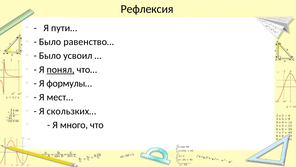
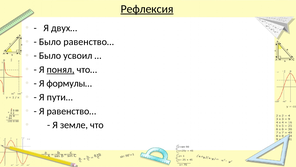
Рефлексия underline: none -> present (147, 9)
пути…: пути… -> двух… (64, 28)
мест…: мест… -> пути… (60, 97)
Я скользких…: скользких… -> равенство… (71, 111)
много: много -> земле (74, 125)
